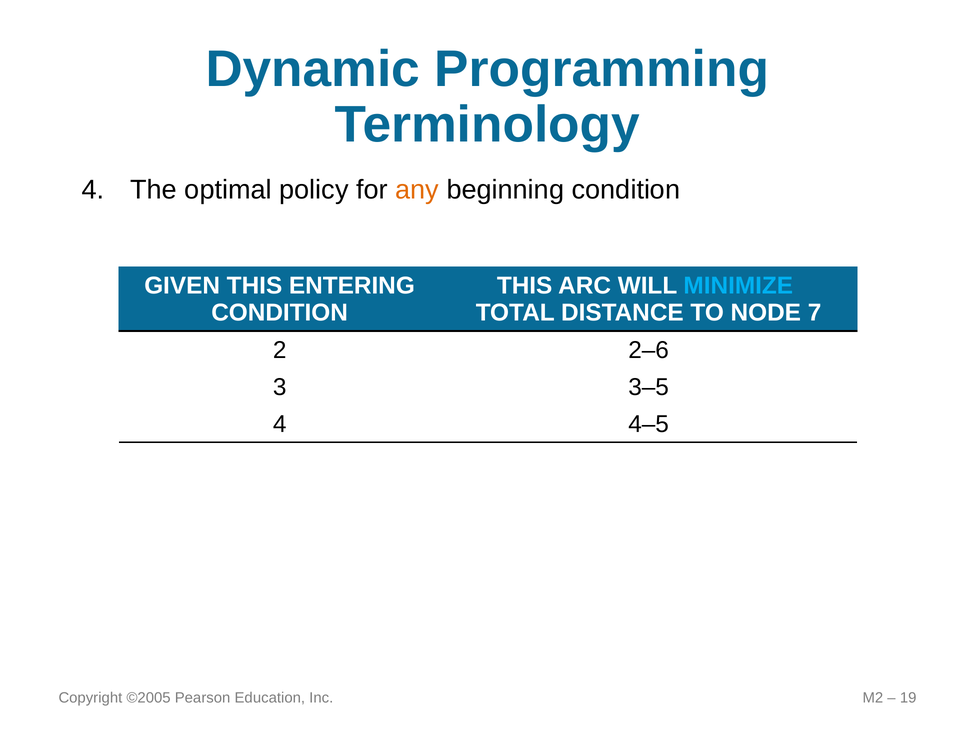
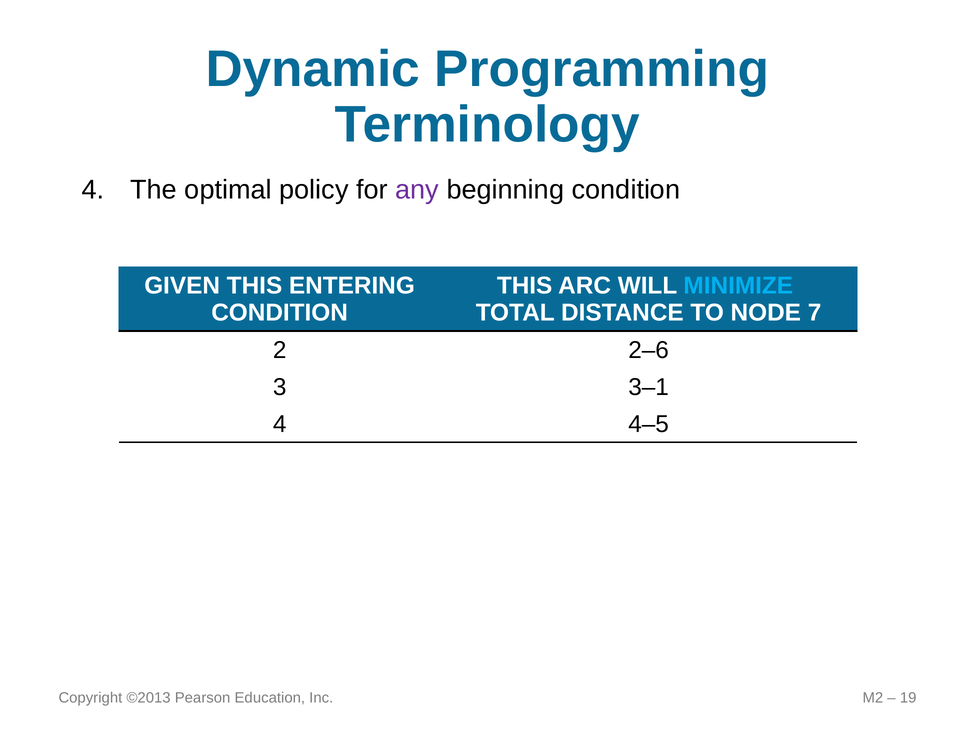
any colour: orange -> purple (417, 190)
3–5: 3–5 -> 3–1 (649, 387)
©2005: ©2005 -> ©2013 (149, 698)
